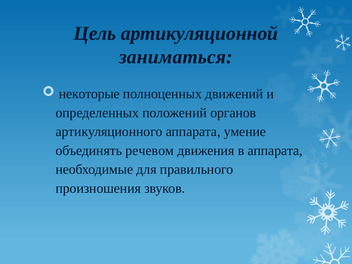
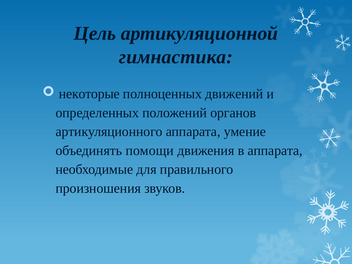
заниматься: заниматься -> гимнастика (176, 57)
речевом: речевом -> помощи (150, 151)
